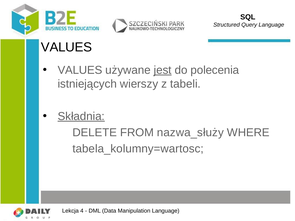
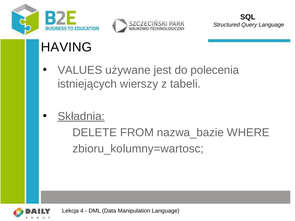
VALUES: VALUES -> HAVING (66, 47)
jest underline: present -> none (163, 70)
nazwa_służy: nazwa_służy -> nazwa_bazie (190, 133)
tabela_kolumny=wartosc: tabela_kolumny=wartosc -> zbioru_kolumny=wartosc (138, 149)
